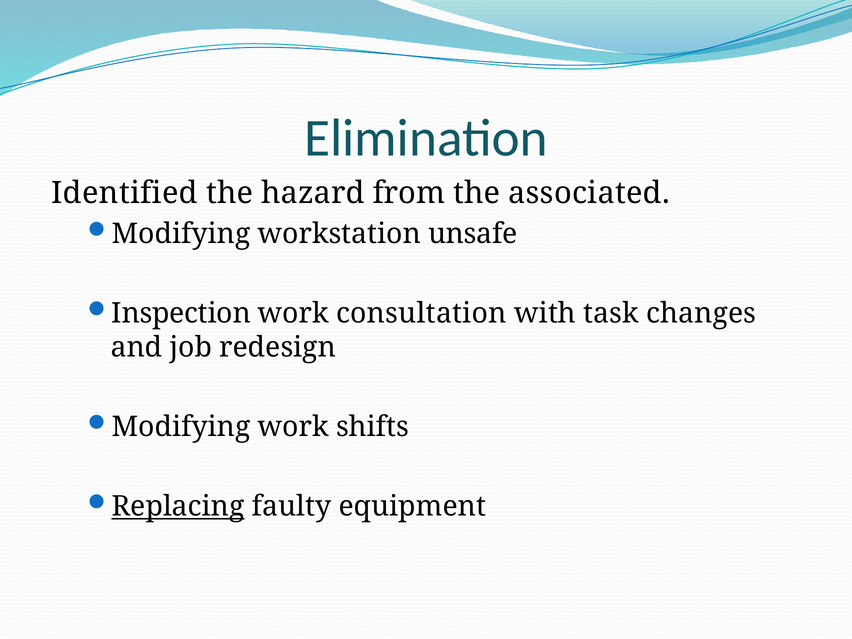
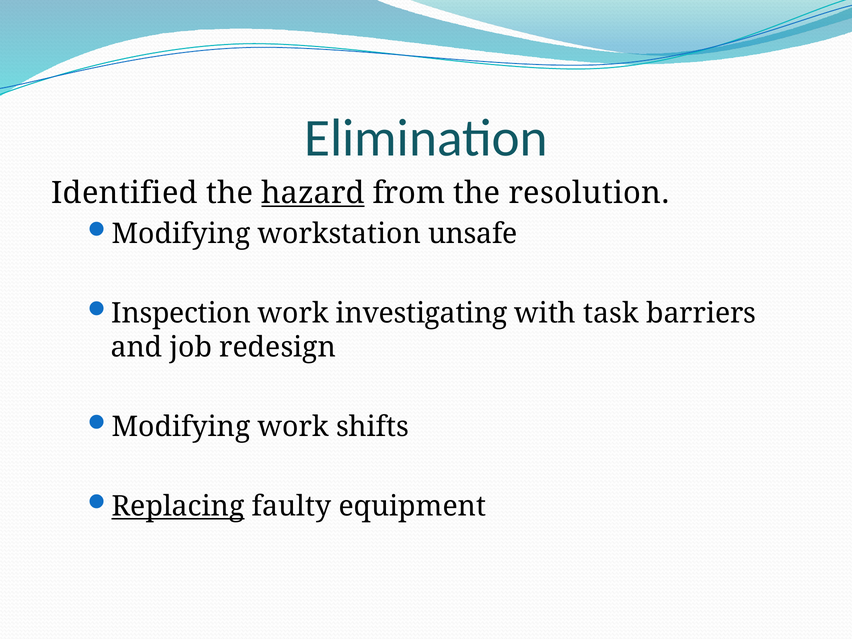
hazard underline: none -> present (313, 193)
associated: associated -> resolution (589, 193)
consultation: consultation -> investigating (422, 313)
changes: changes -> barriers (701, 313)
